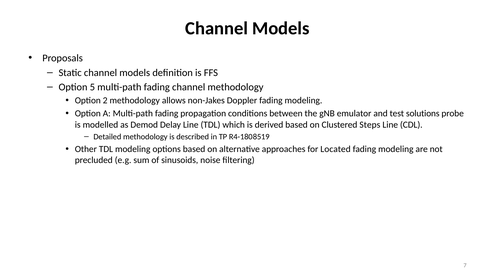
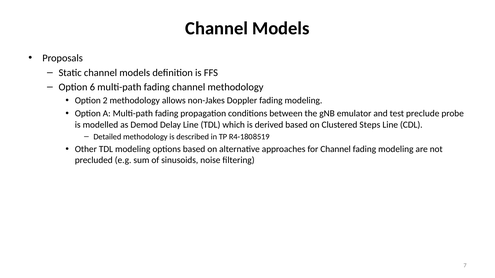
5: 5 -> 6 (92, 87)
solutions: solutions -> preclude (423, 114)
for Located: Located -> Channel (336, 149)
